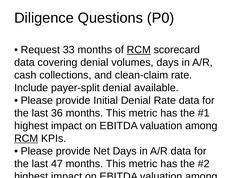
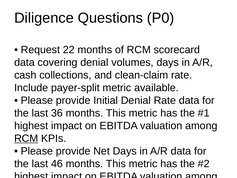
33: 33 -> 22 (69, 50)
RCM underline: present -> none (139, 50)
payer-split denial: denial -> metric (117, 88)
47: 47 -> 46 (57, 163)
